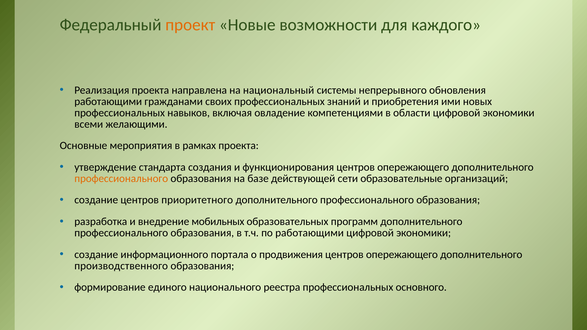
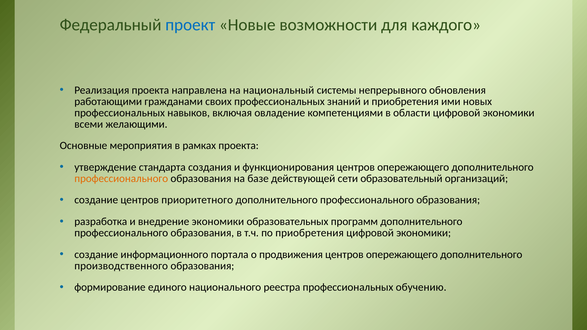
проект colour: orange -> blue (190, 25)
образовательные: образовательные -> образовательный (401, 179)
внедрение мобильных: мобильных -> экономики (218, 222)
по работающими: работающими -> приобретения (310, 233)
основного: основного -> обучению (421, 288)
